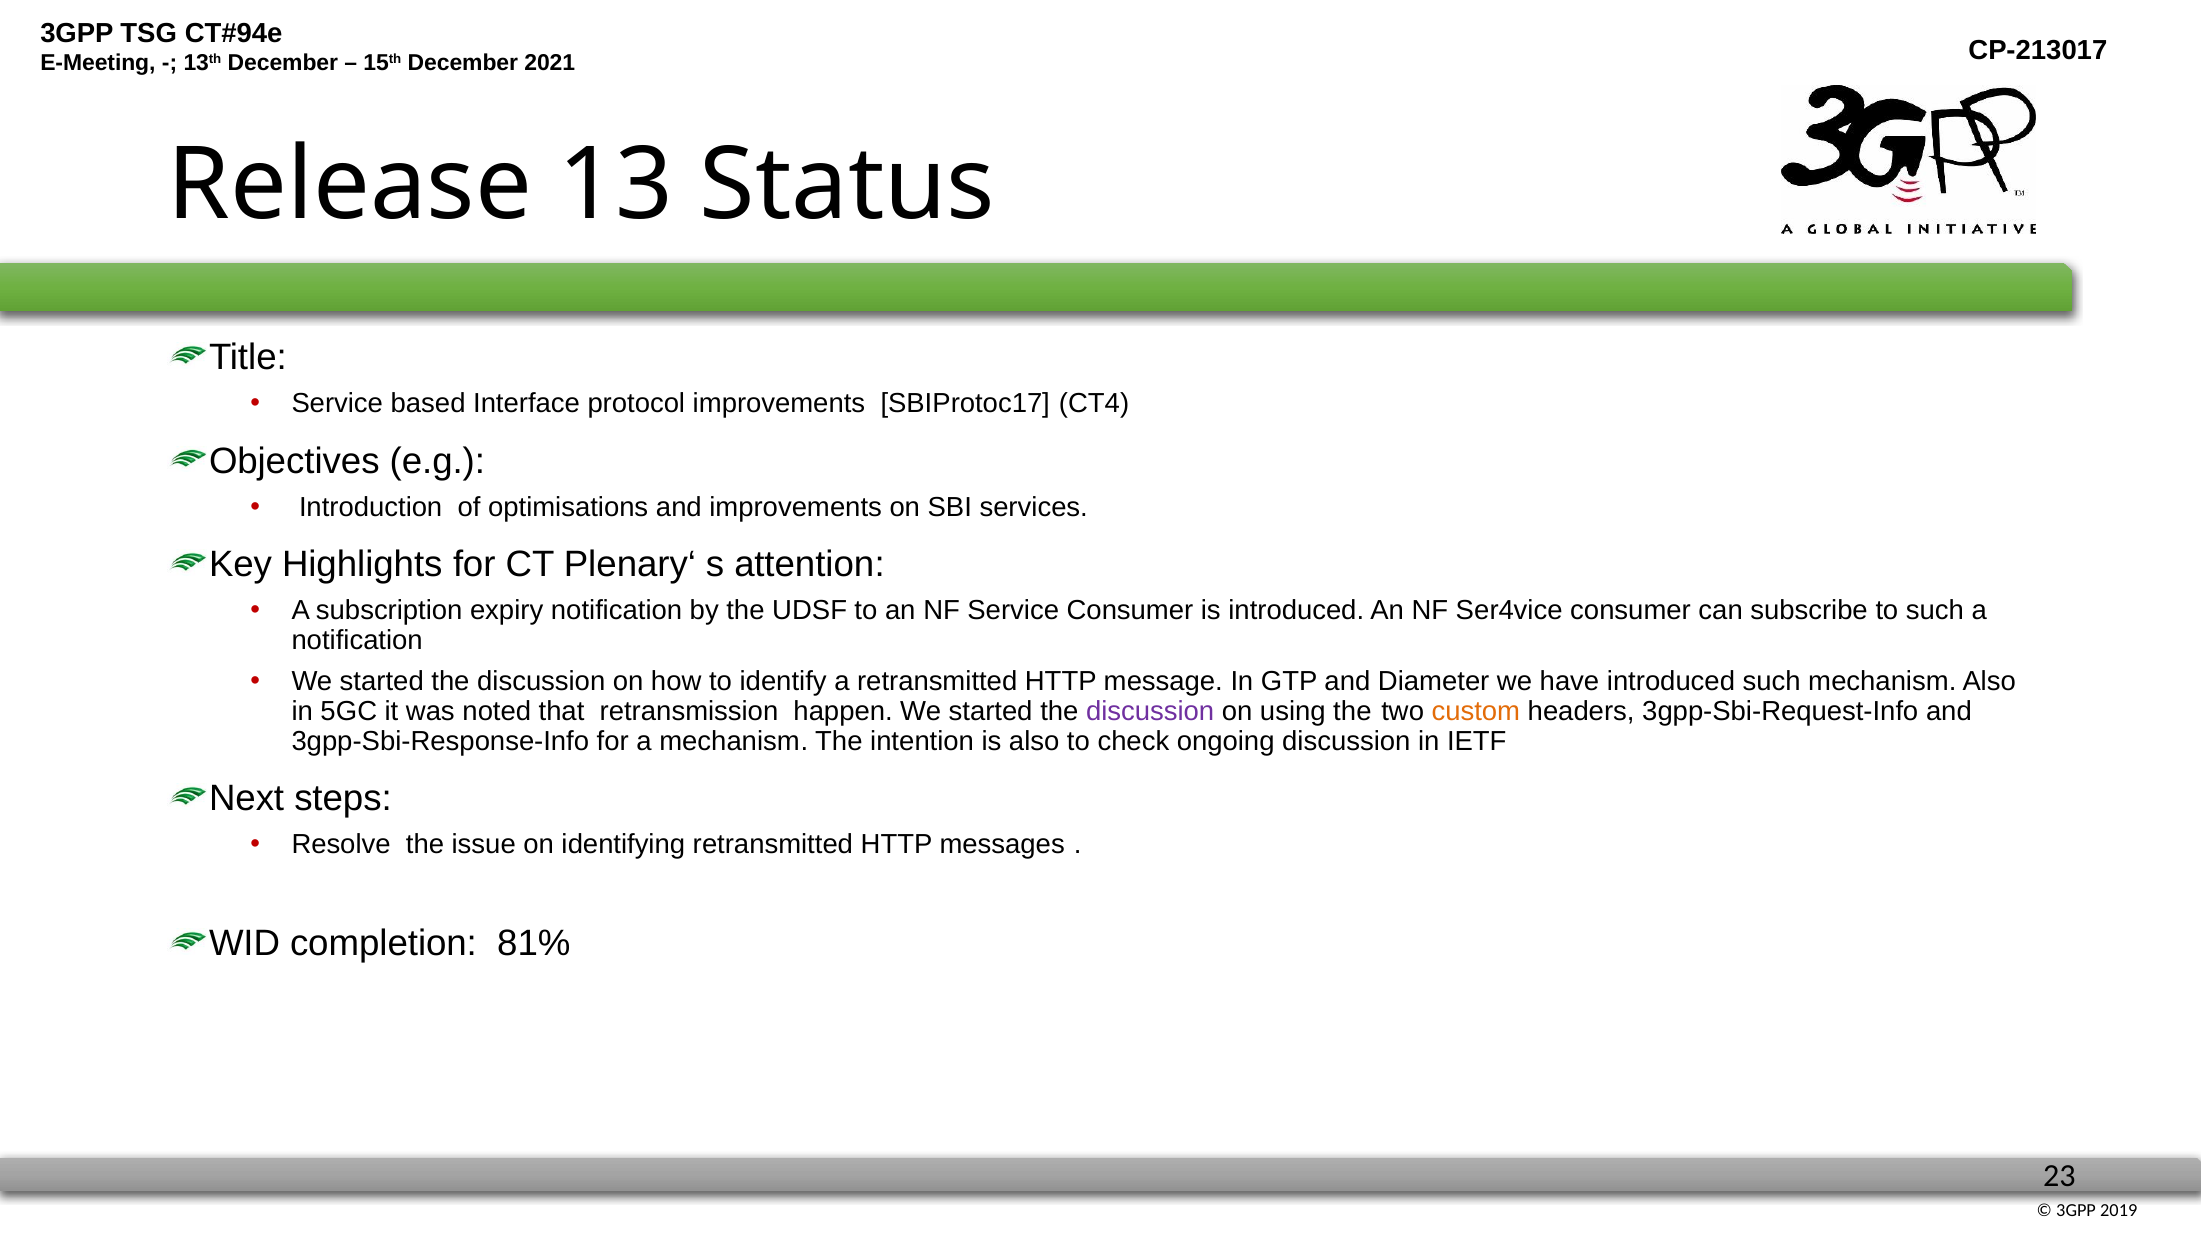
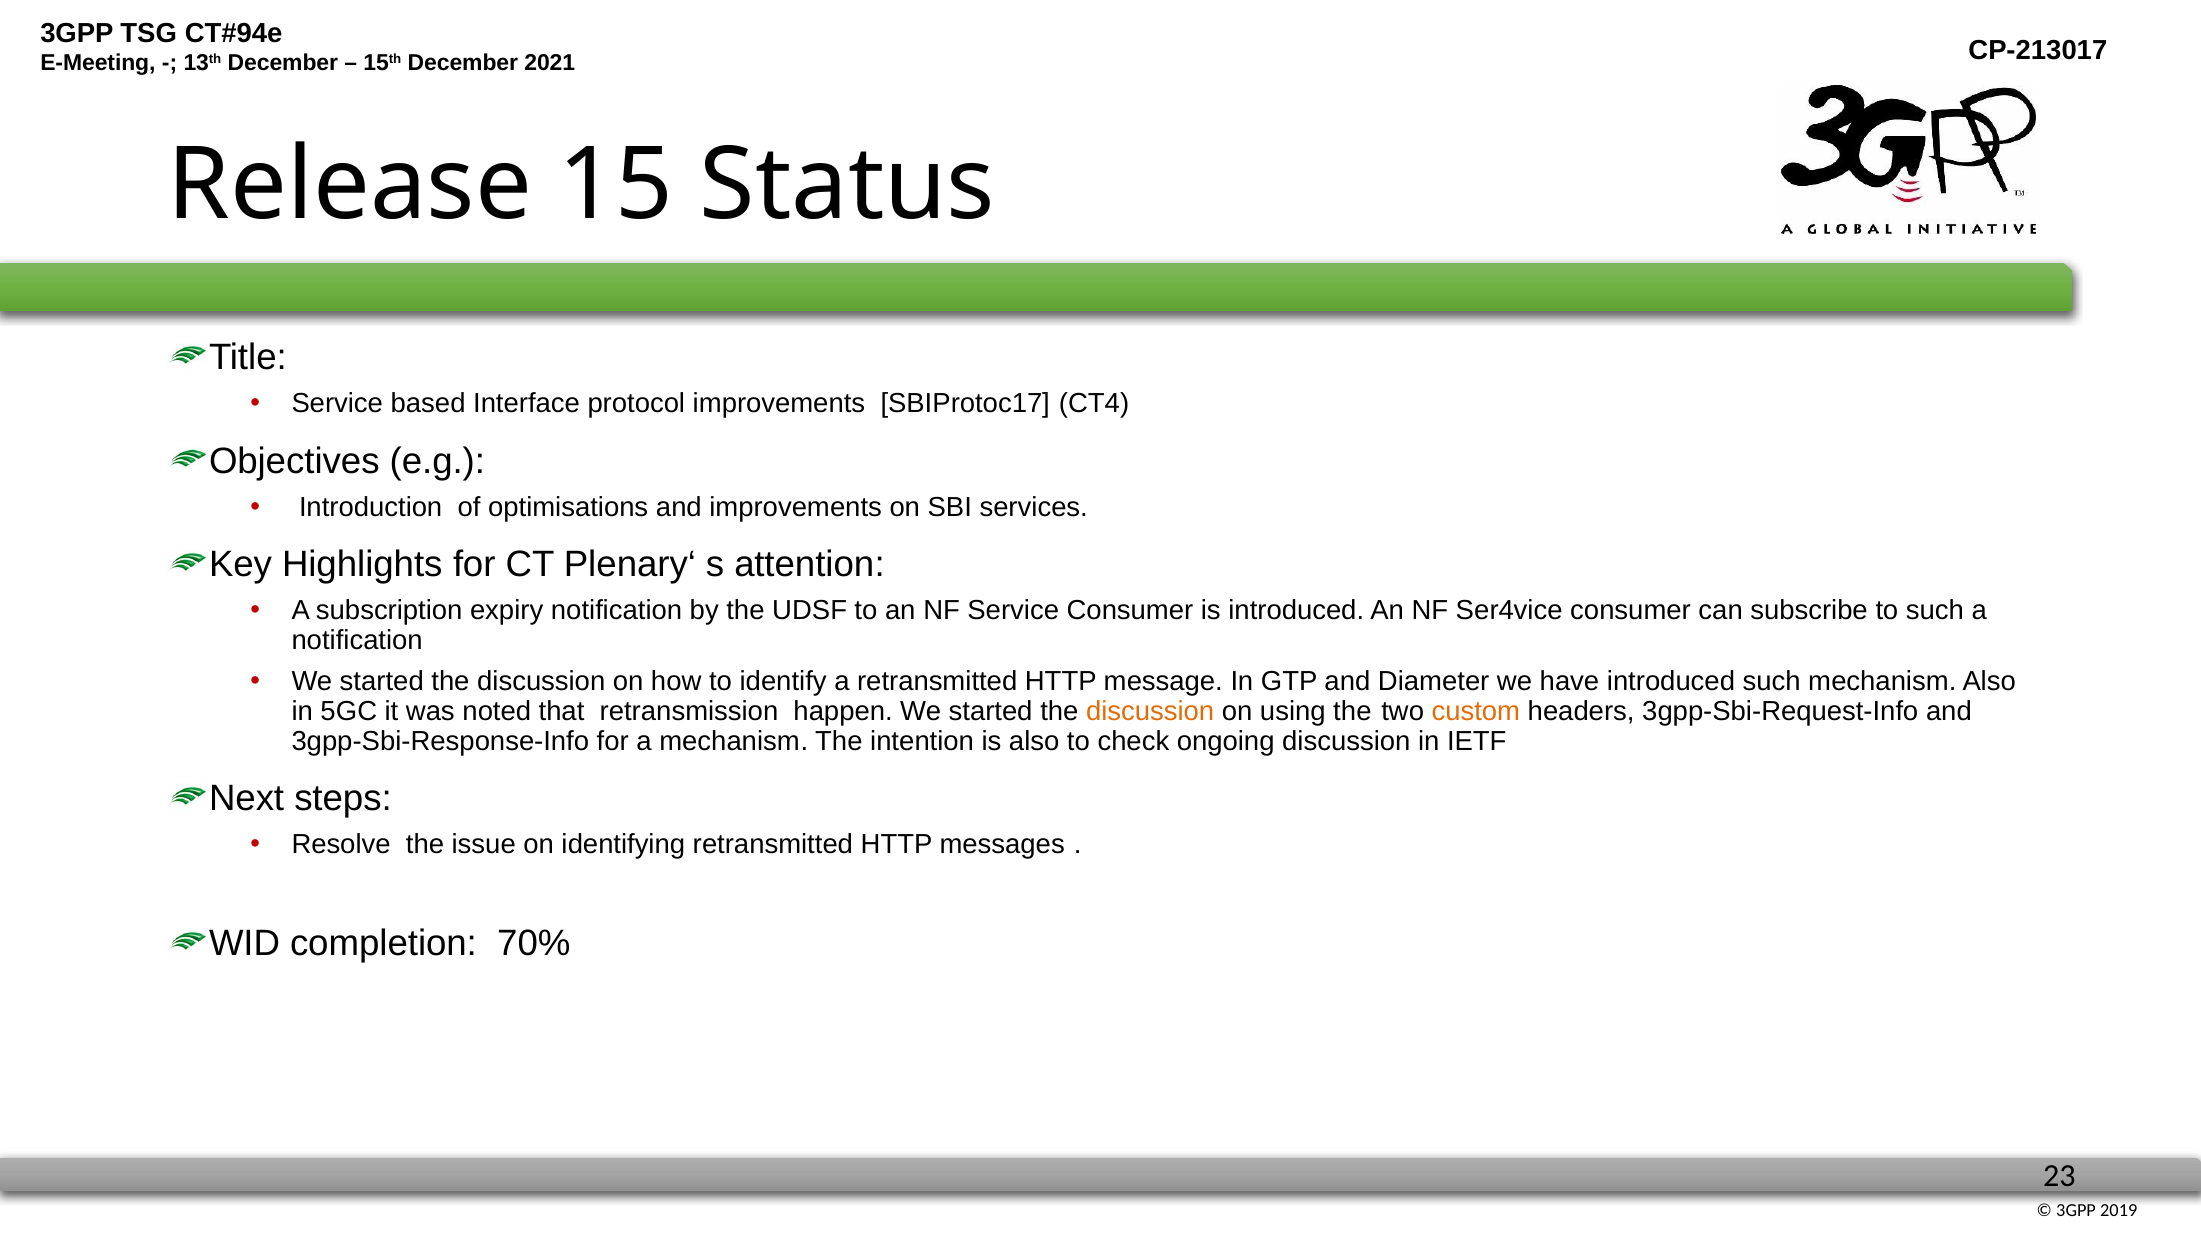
13: 13 -> 15 (616, 185)
discussion colour: purple -> orange (1150, 711)
81%: 81% -> 70% (534, 943)
